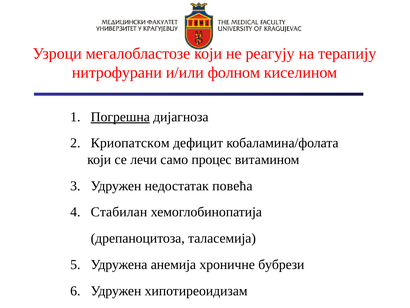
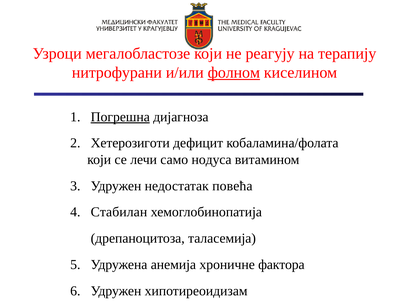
фолном underline: none -> present (234, 73)
Криопатском: Криопатском -> Хетерозиготи (130, 143)
процес: процес -> нодуса (212, 159)
бубрези: бубрези -> фактора (281, 264)
